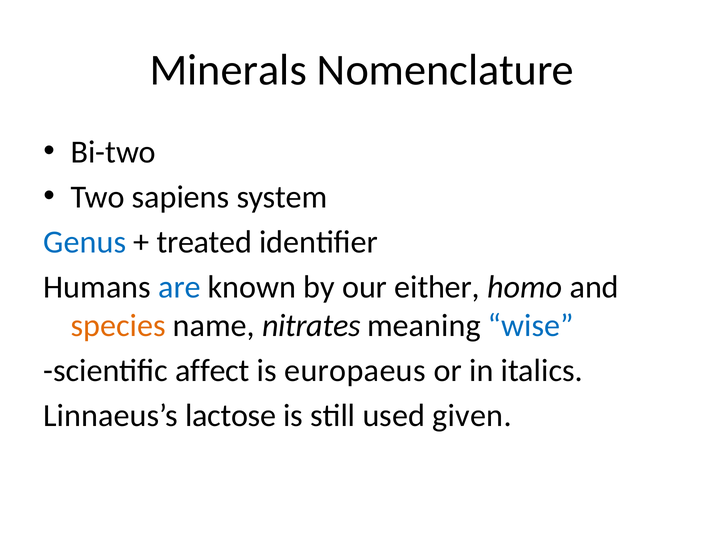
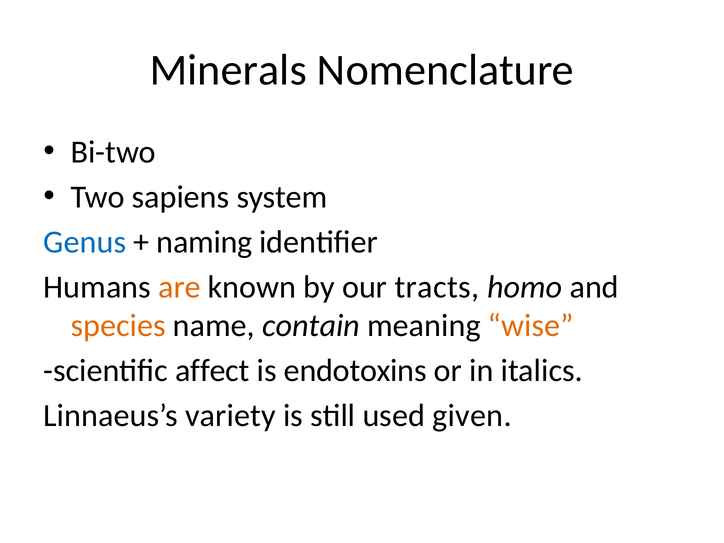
treated: treated -> naming (204, 242)
are colour: blue -> orange (179, 287)
either: either -> tracts (437, 287)
nitrates: nitrates -> contain (311, 326)
wise colour: blue -> orange (531, 326)
europaeus: europaeus -> endotoxins (355, 371)
lactose: lactose -> variety (230, 416)
